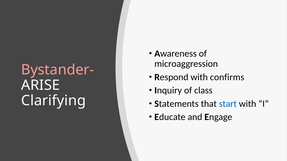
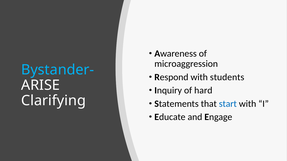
Bystander- colour: pink -> light blue (58, 70)
confirms: confirms -> students (227, 77)
class: class -> hard (203, 91)
